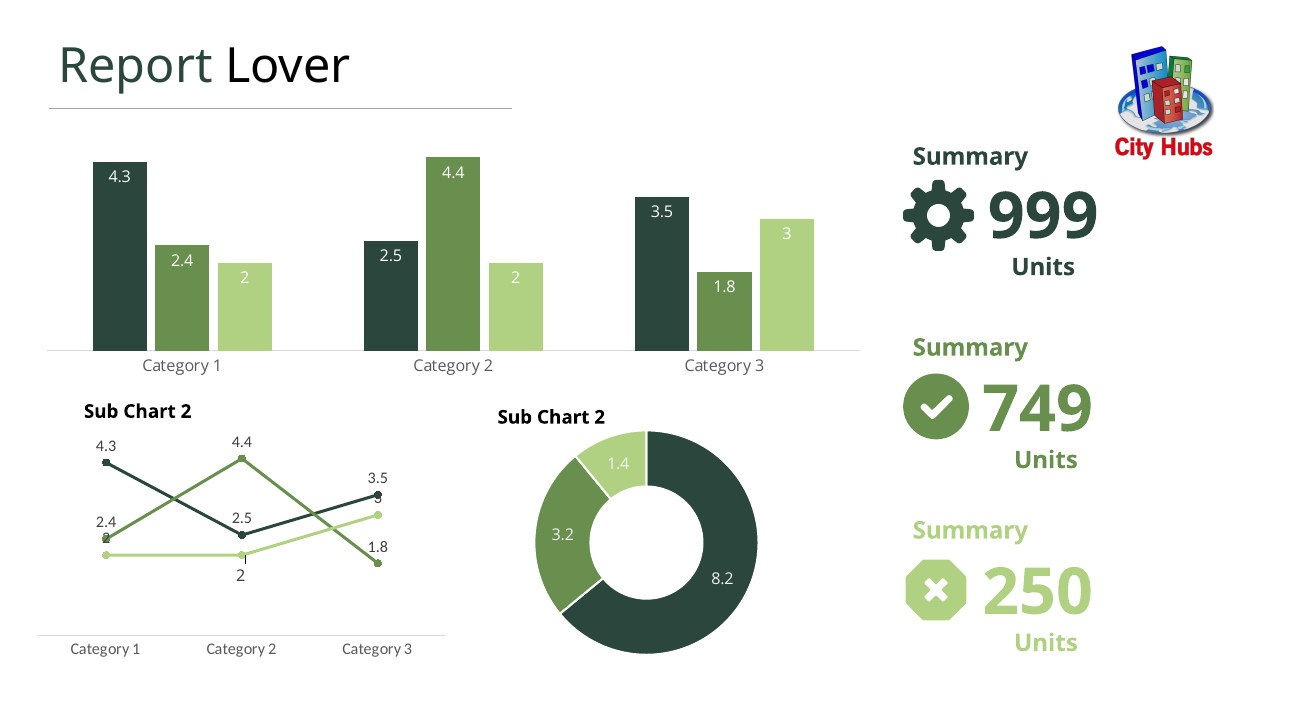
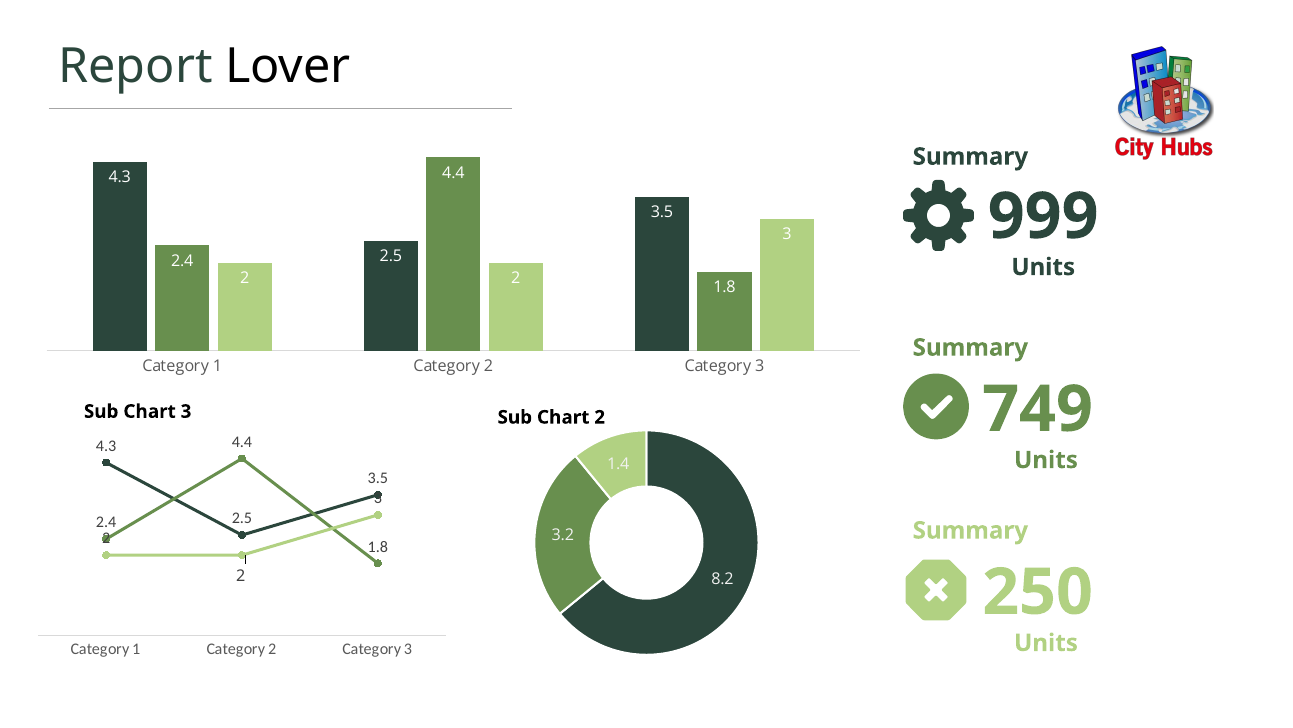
2: 2 -> 3 (186, 411)
